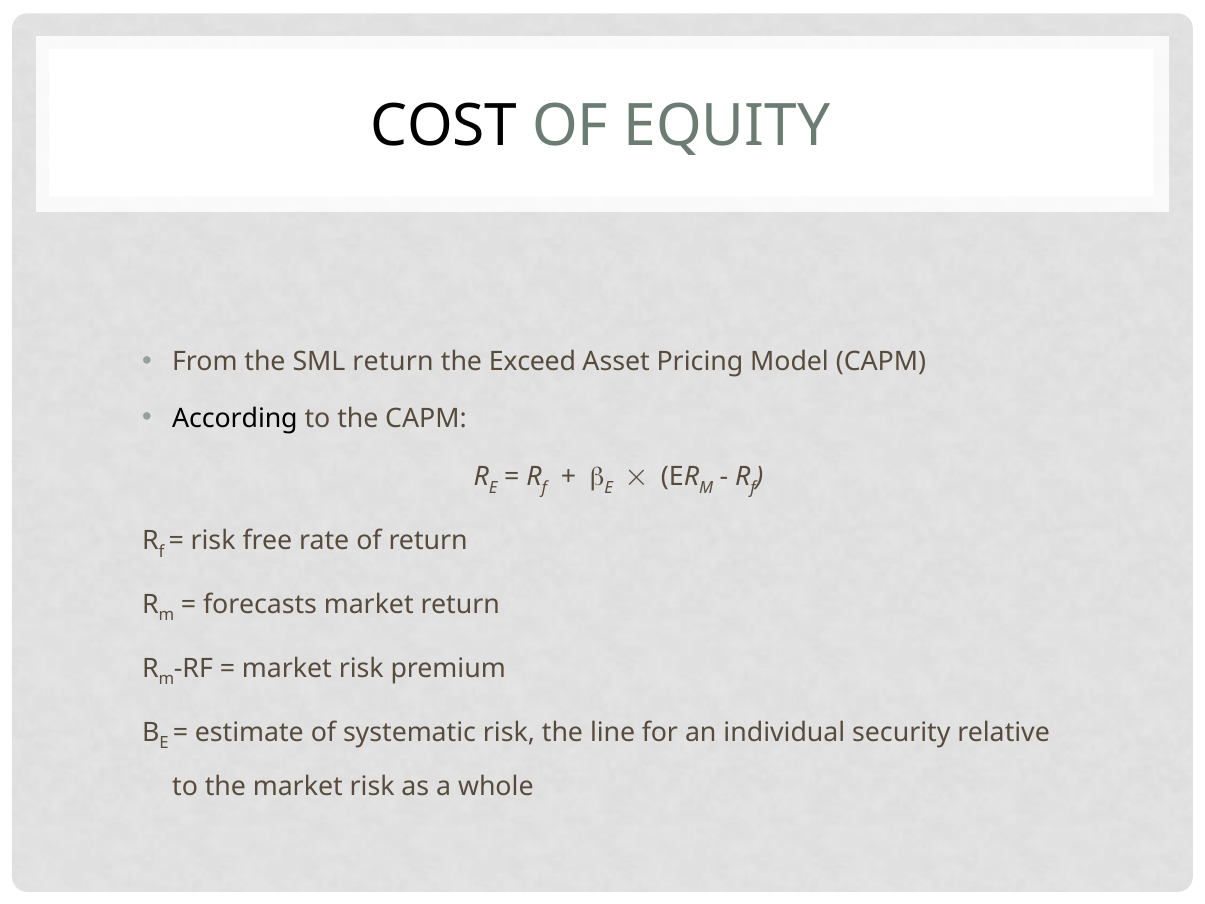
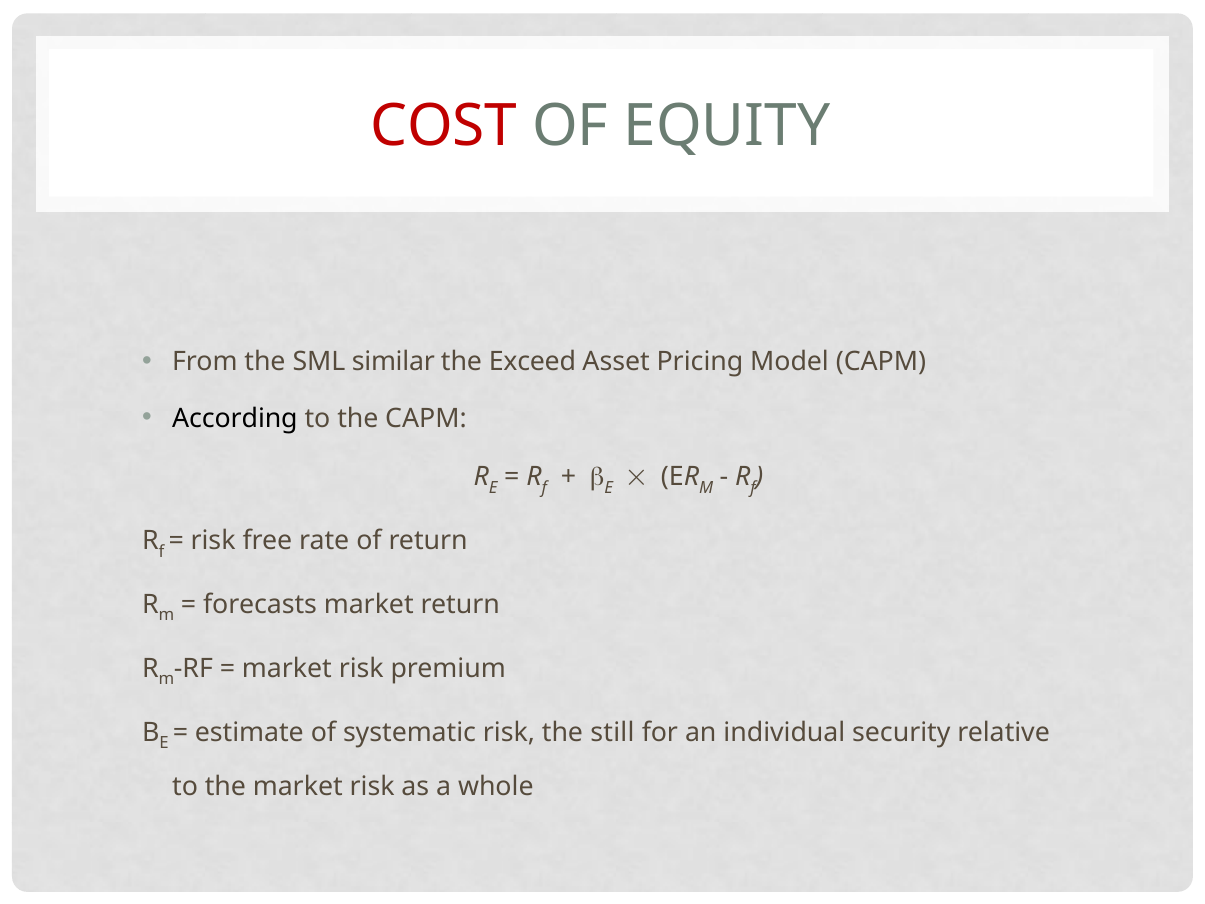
COST colour: black -> red (444, 126)
SML return: return -> similar (393, 362)
line: line -> still (612, 733)
